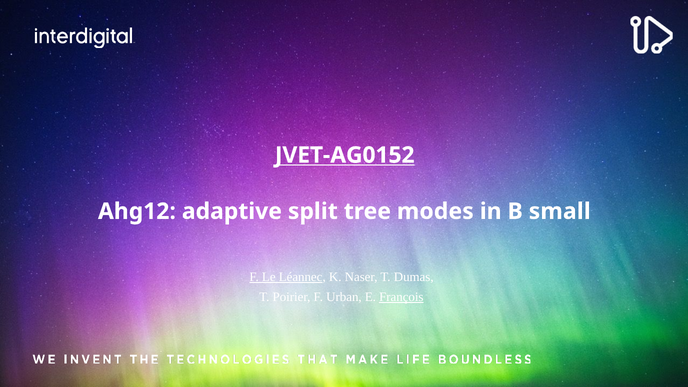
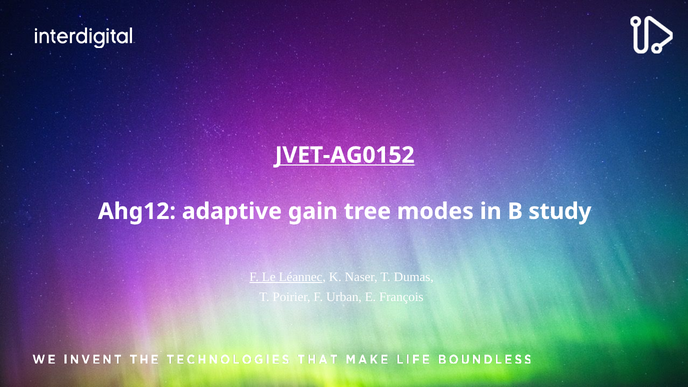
split: split -> gain (313, 211)
small: small -> study (560, 211)
François underline: present -> none (401, 297)
